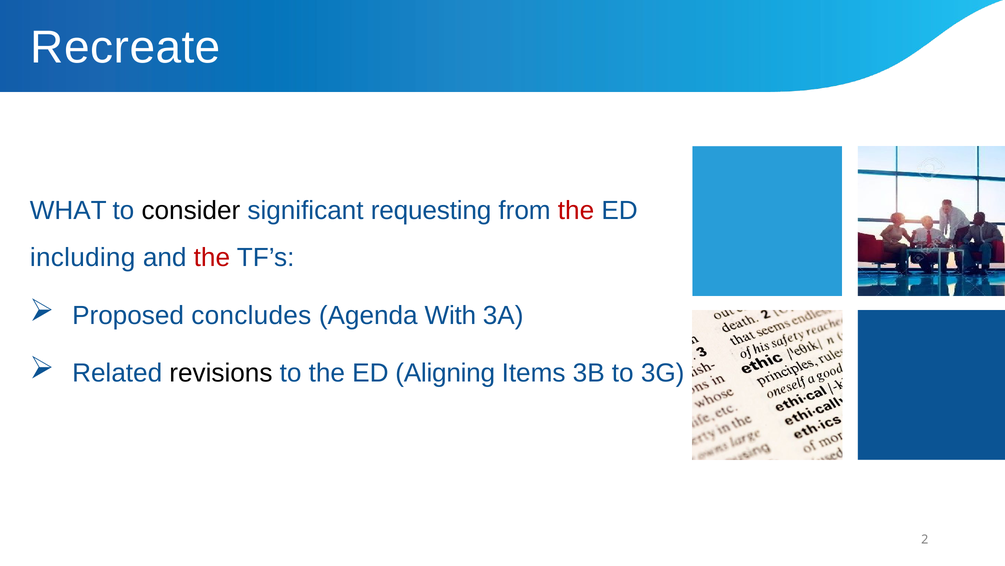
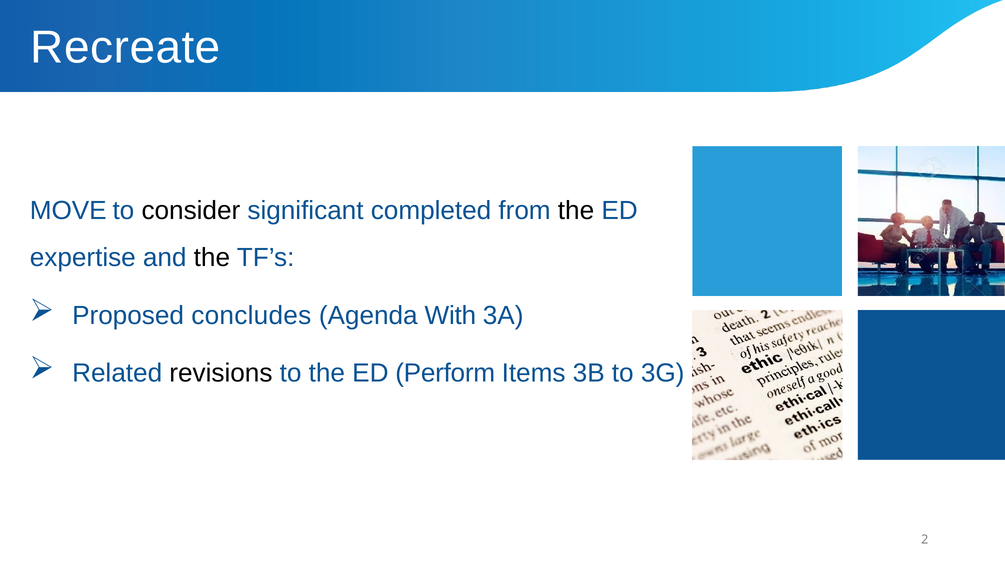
WHAT: WHAT -> MOVE (68, 210)
requesting: requesting -> completed (431, 210)
the colour: red -> black (576, 210)
including: including -> expertise (83, 257)
the colour: red -> black (212, 257)
Aligning: Aligning -> Perform (445, 372)
